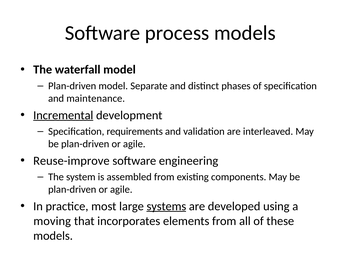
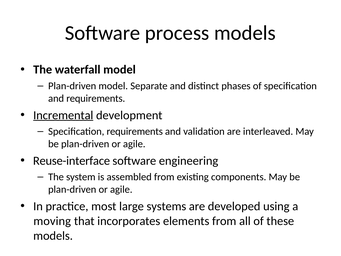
and maintenance: maintenance -> requirements (96, 98)
Reuse-improve: Reuse-improve -> Reuse-interface (72, 161)
systems underline: present -> none (166, 206)
